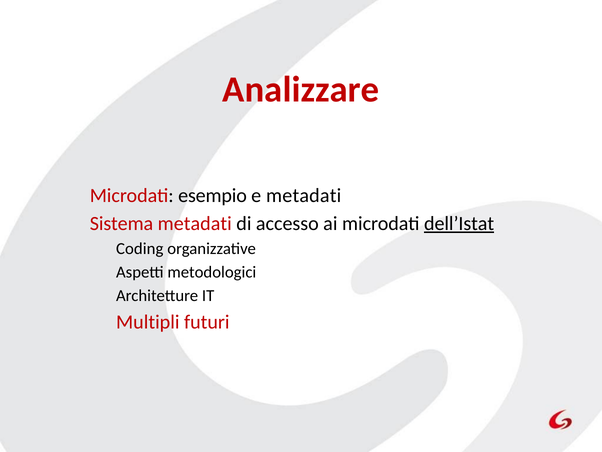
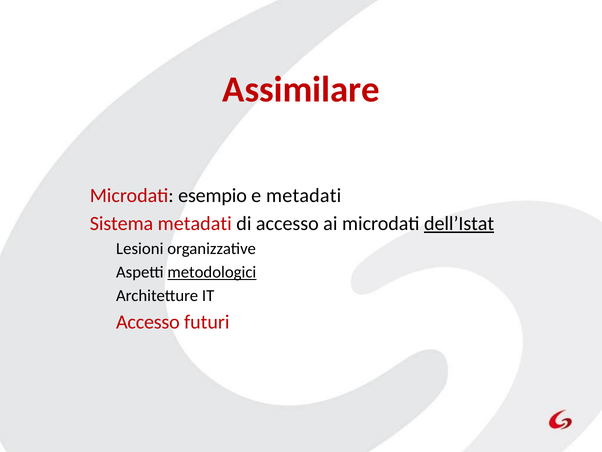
Analizzare: Analizzare -> Assimilare (301, 90)
Coding: Coding -> Lesioni (140, 248)
metodologici underline: none -> present (212, 272)
Multipli: Multipli -> Accesso (148, 322)
